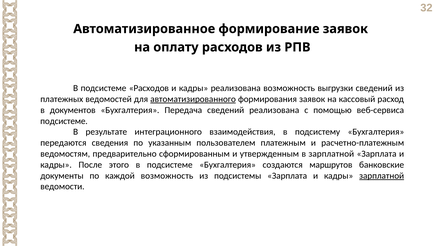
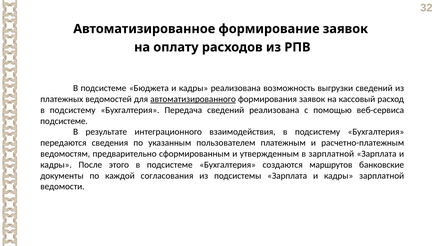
подсистеме Расходов: Расходов -> Бюджета (149, 88)
документов: документов -> подсистему (73, 110)
каждой возможность: возможность -> согласования (167, 176)
зарплатной underline: present -> none (382, 176)
